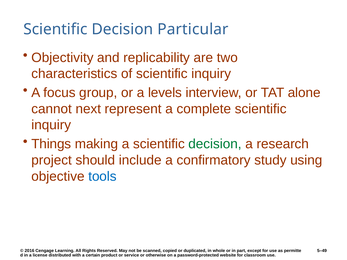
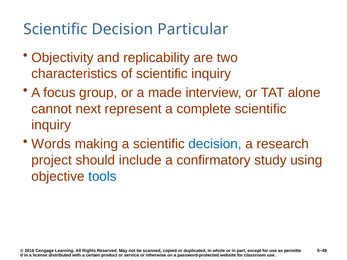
levels: levels -> made (165, 93)
Things: Things -> Words (51, 144)
decision colour: green -> blue (215, 144)
